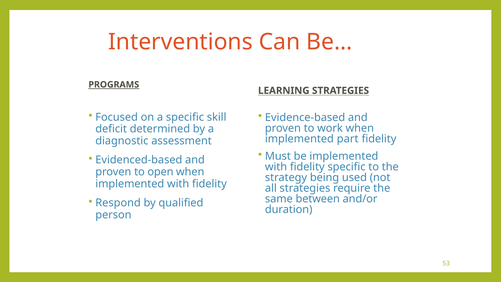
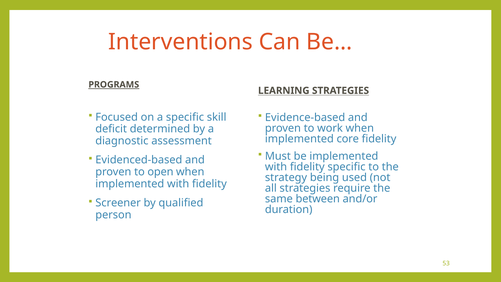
part: part -> core (348, 139)
Respond: Respond -> Screener (118, 203)
